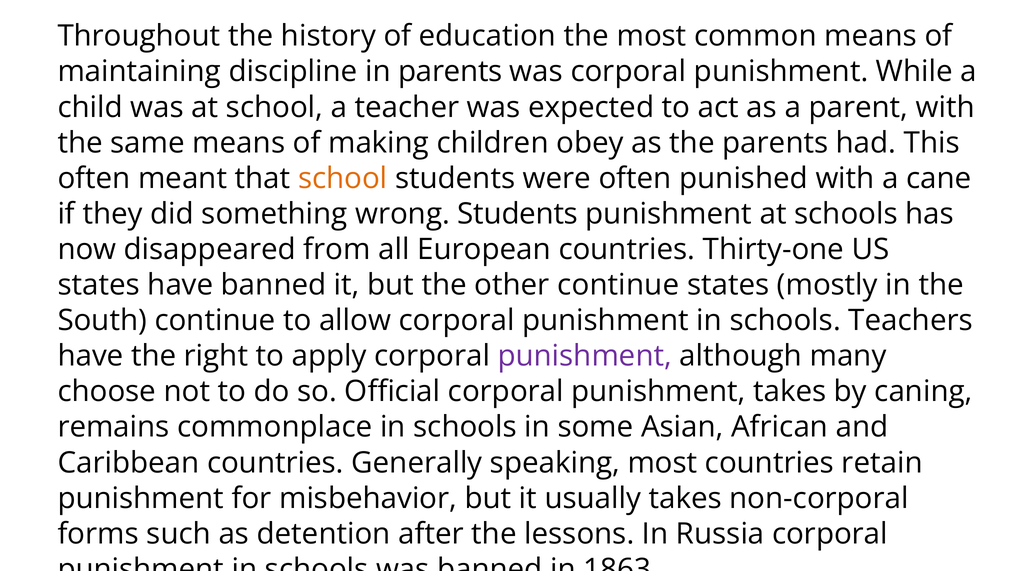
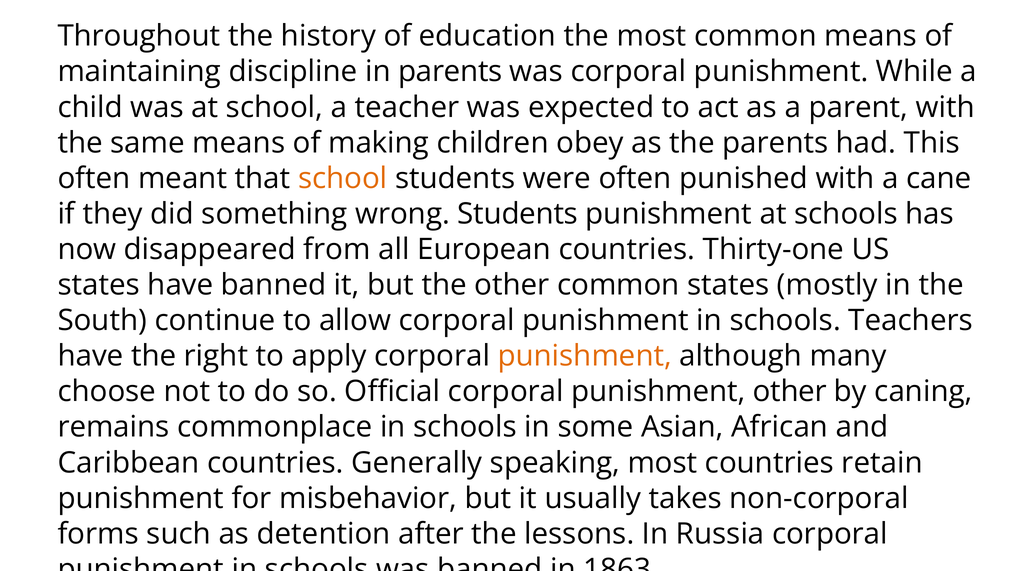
other continue: continue -> common (618, 285)
punishment colour: purple -> orange (585, 356)
punishment takes: takes -> other (790, 392)
